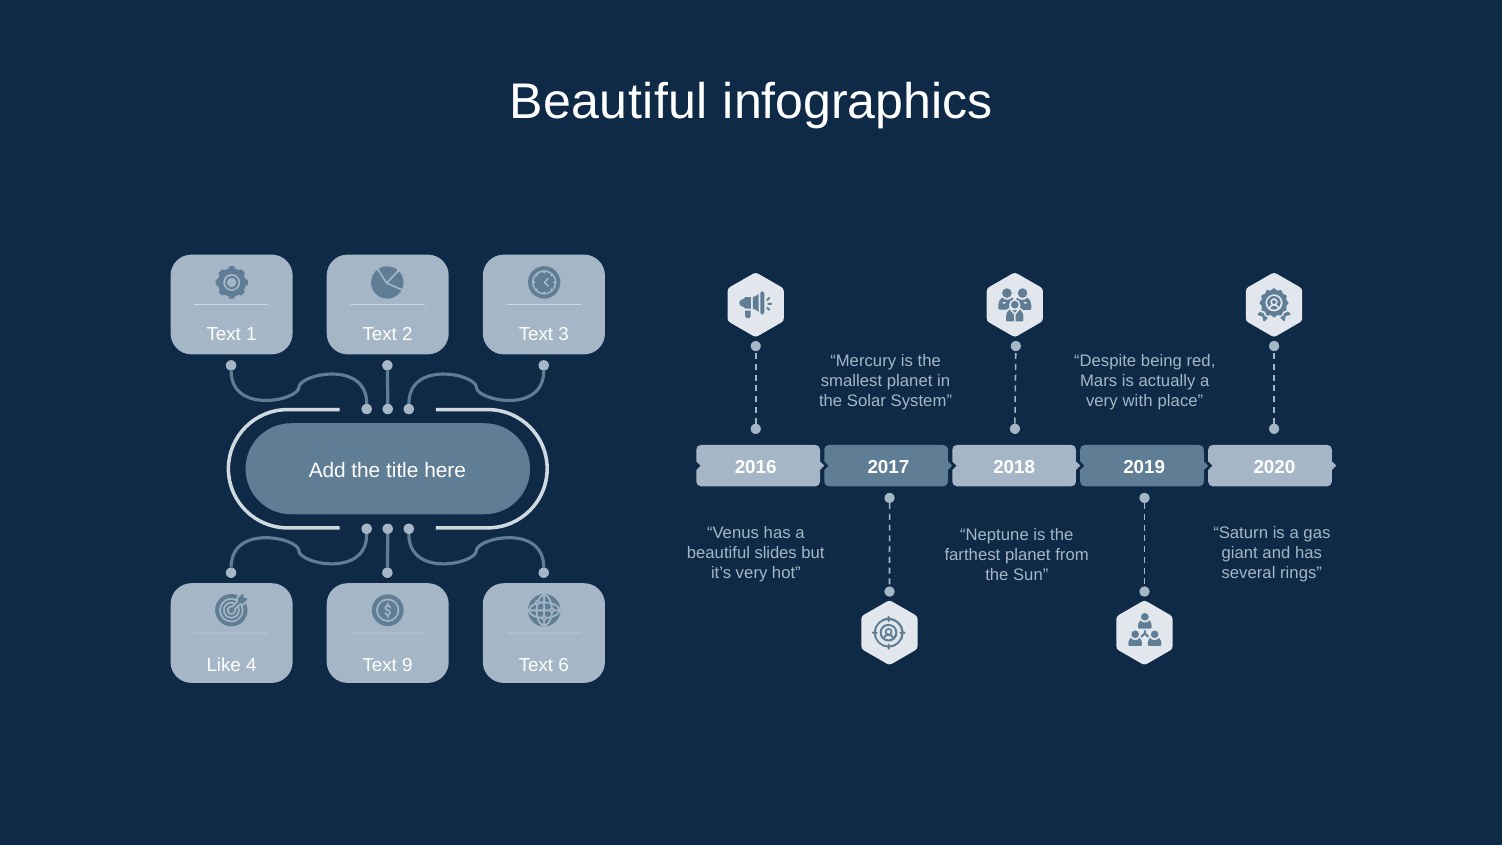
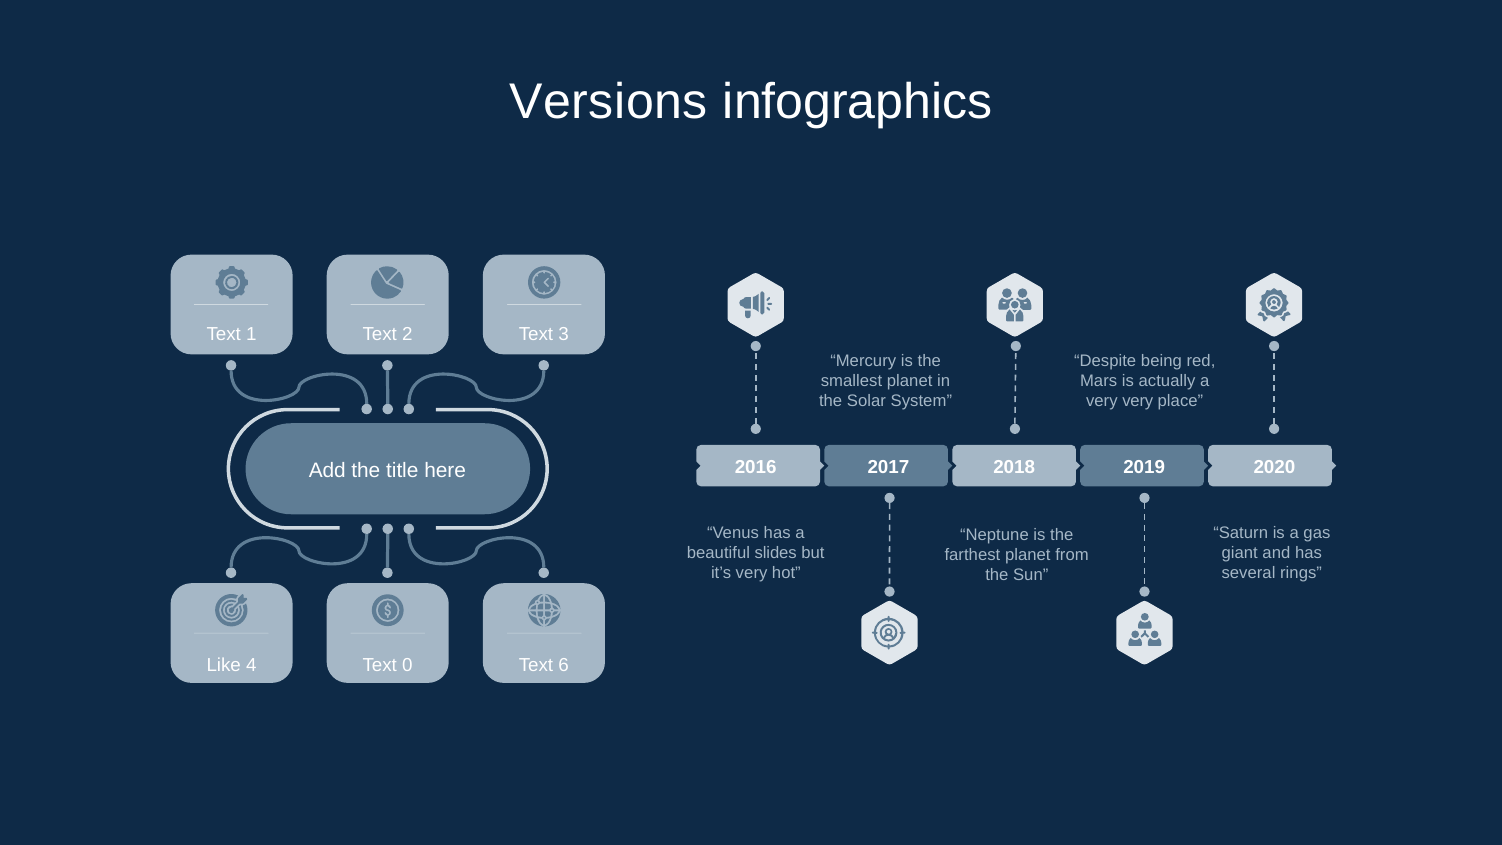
Beautiful: Beautiful -> Versions (609, 102)
very with: with -> very (1138, 401)
9: 9 -> 0 (407, 665)
